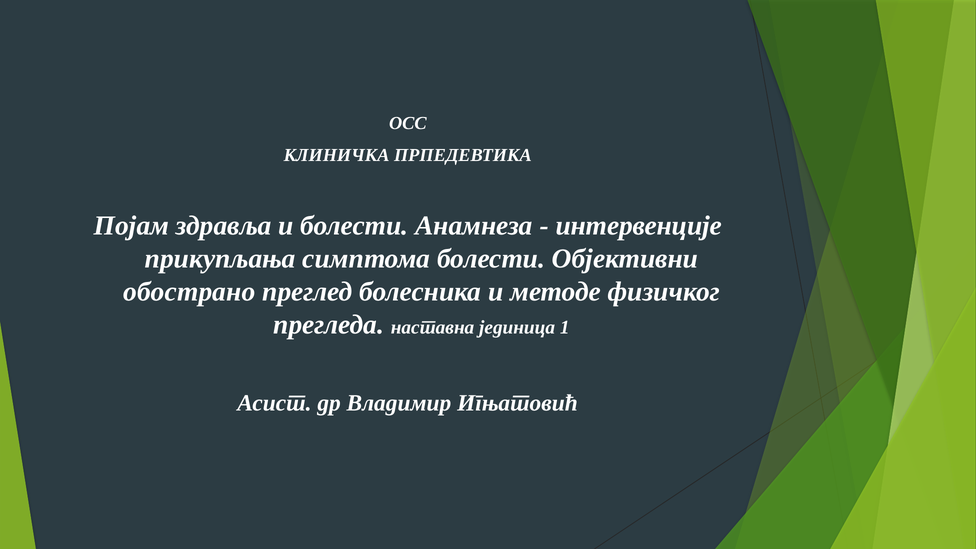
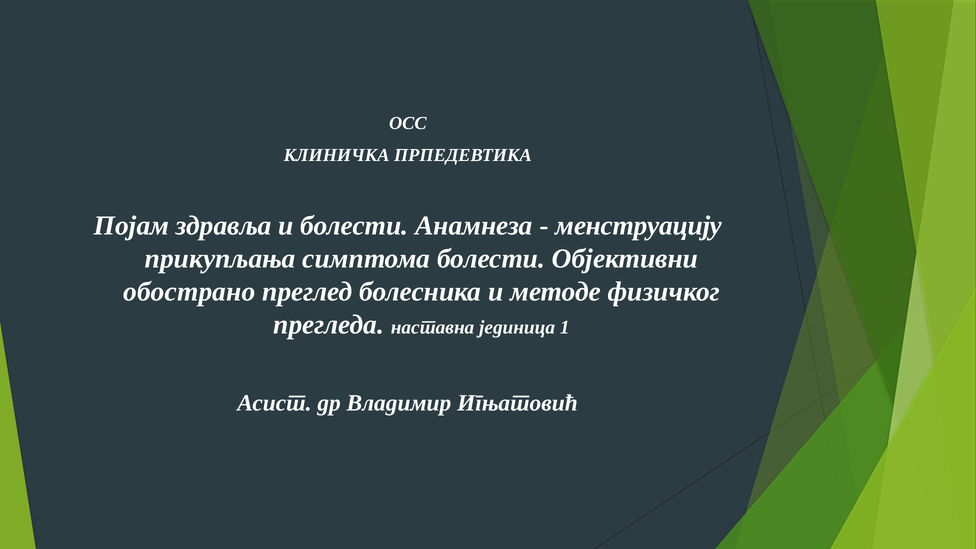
интервенције: интервенције -> менструацију (639, 226)
